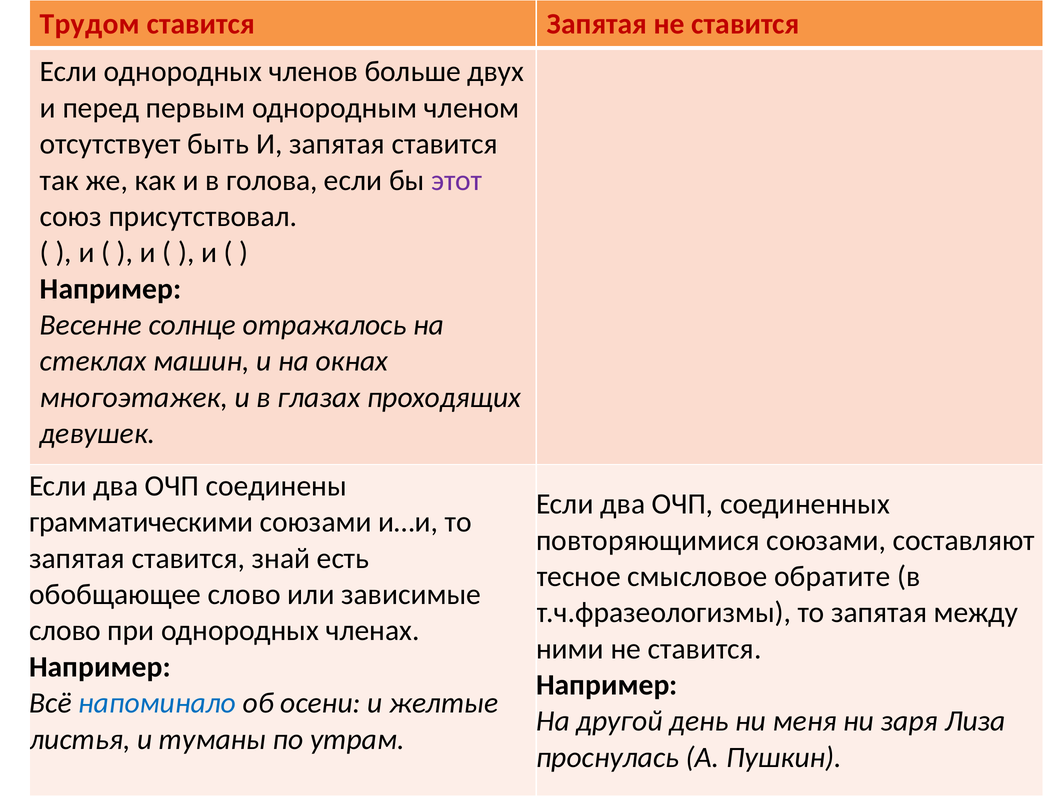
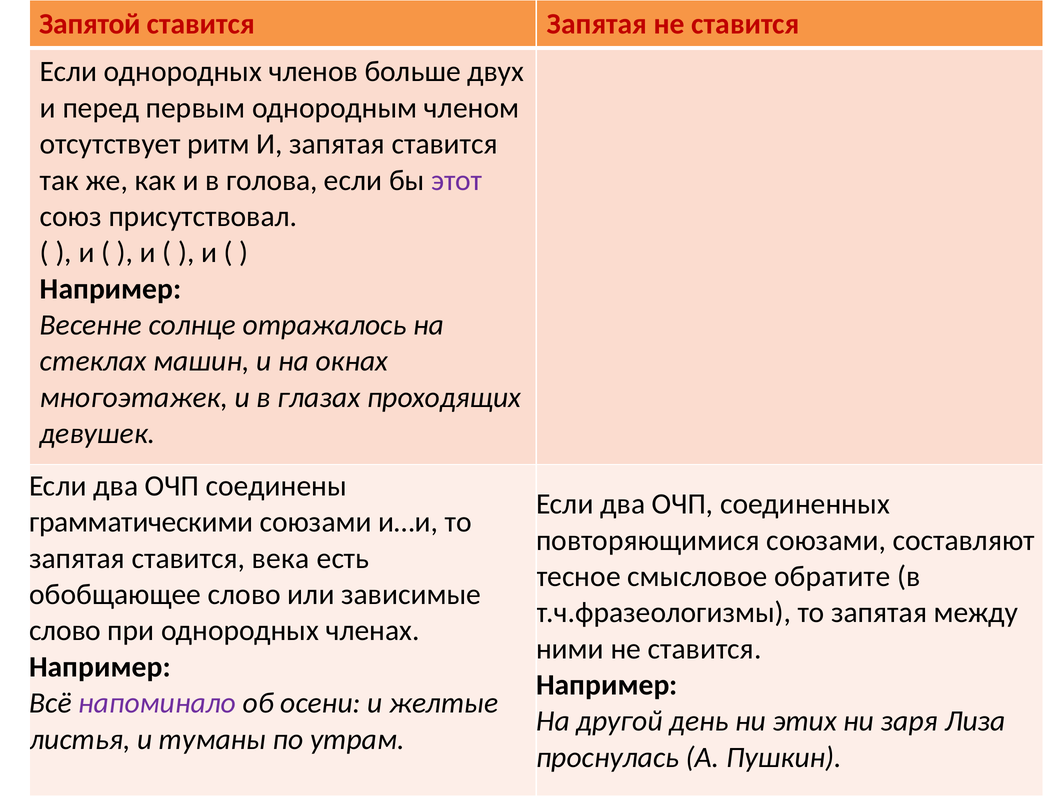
Трудом: Трудом -> Запятой (90, 24)
быть: быть -> ритм (219, 144)
знай: знай -> века (281, 558)
напоминало colour: blue -> purple (157, 703)
меня: меня -> этих (805, 721)
